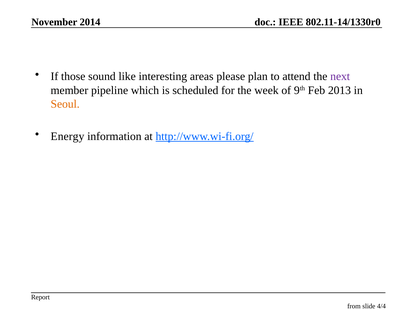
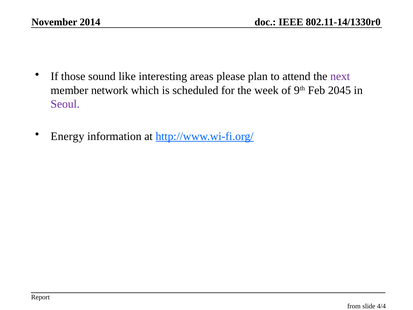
pipeline: pipeline -> network (110, 90)
2013: 2013 -> 2045 (339, 90)
Seoul colour: orange -> purple (65, 104)
